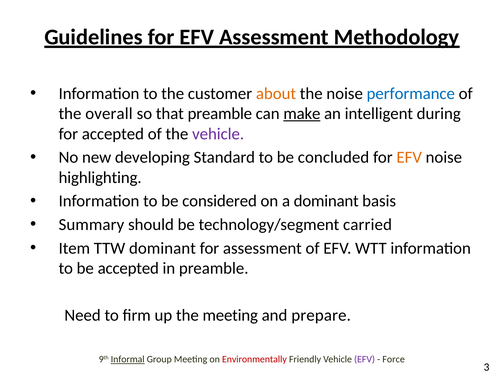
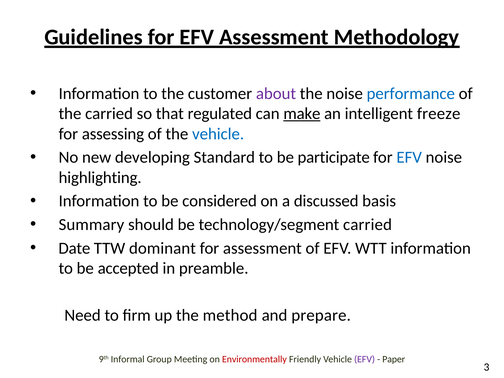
about colour: orange -> purple (276, 94)
the overall: overall -> carried (109, 114)
that preamble: preamble -> regulated (220, 114)
during: during -> freeze (439, 114)
for accepted: accepted -> assessing (113, 134)
vehicle colour: purple -> blue (218, 134)
concluded: concluded -> participate (334, 157)
EFV colour: orange -> blue (409, 157)
a dominant: dominant -> discussed (326, 201)
Item: Item -> Date (74, 248)
the meeting: meeting -> method (230, 315)
Informal underline: present -> none (128, 359)
Force: Force -> Paper (394, 359)
